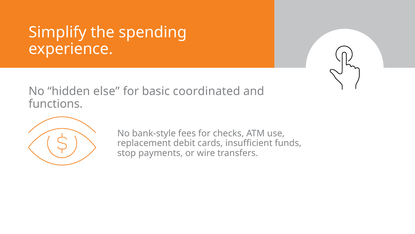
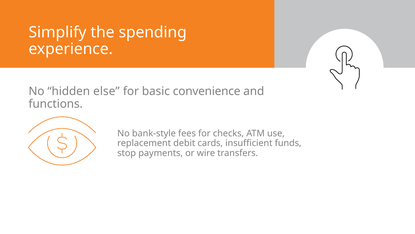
coordinated: coordinated -> convenience (207, 91)
